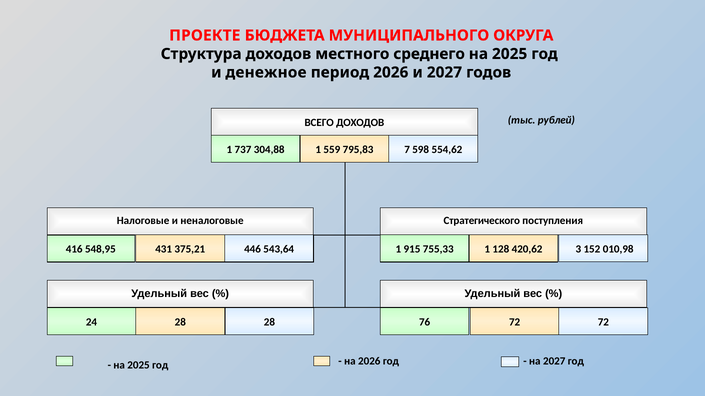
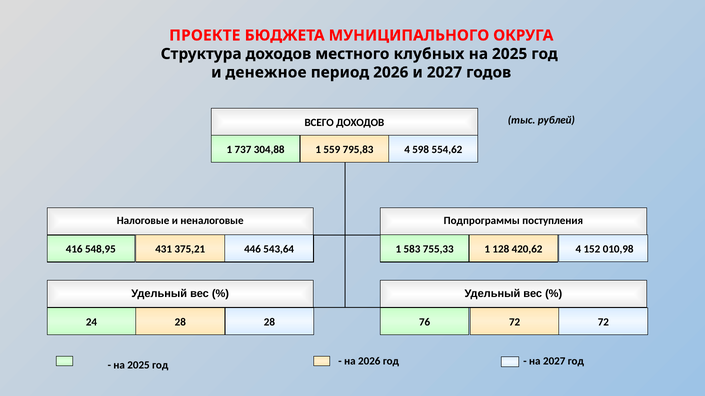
среднего: среднего -> клубных (429, 54)
795,83 7: 7 -> 4 (407, 150)
Стратегического: Стратегического -> Подпрограммы (482, 221)
915: 915 -> 583 (412, 250)
420,62 3: 3 -> 4 (578, 249)
